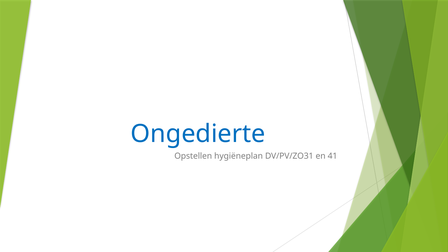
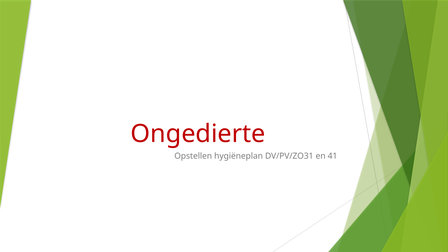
Ongedierte colour: blue -> red (198, 134)
